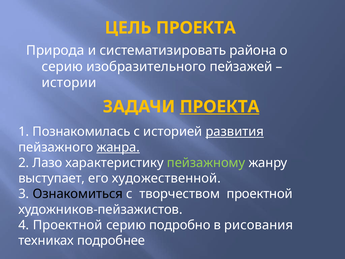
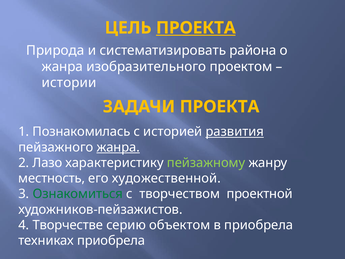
ПРОЕКТА underline: none -> present (196, 28)
серию: серию -> жанра (62, 67)
пейзажей: пейзажей -> проектом (241, 67)
ПРОЕКТА underline: present -> none (220, 107)
выступает: выступает -> местность (52, 178)
Ознакомиться colour: black -> green (78, 194)
4 Проектной: Проектной -> Творчестве (68, 225)
подробно: подробно -> объектом (180, 225)
в рисования: рисования -> приобрела (259, 225)
техниках подробнее: подробнее -> приобрела (111, 240)
